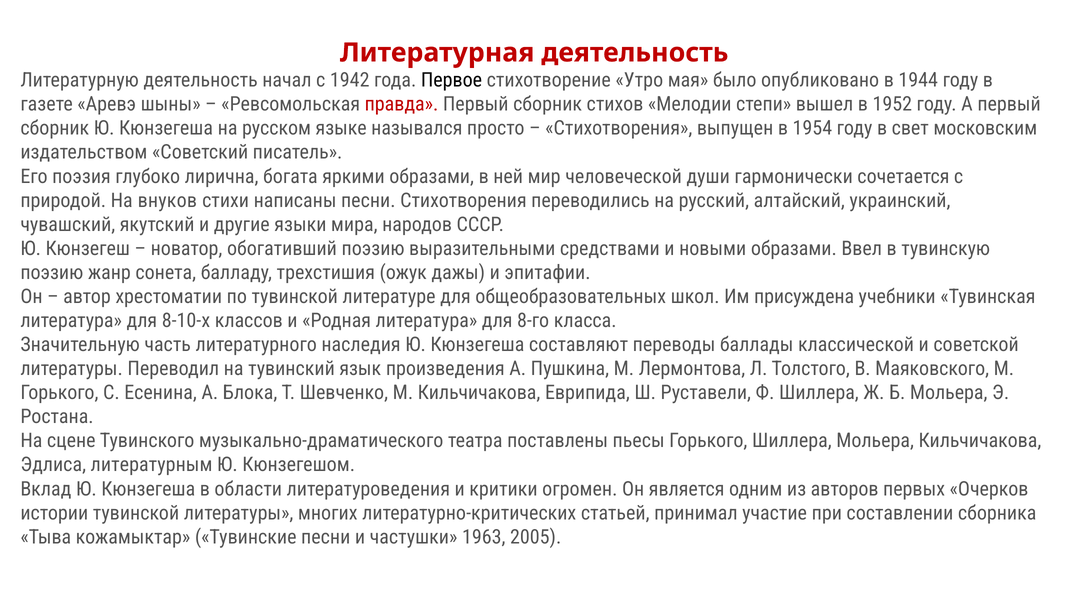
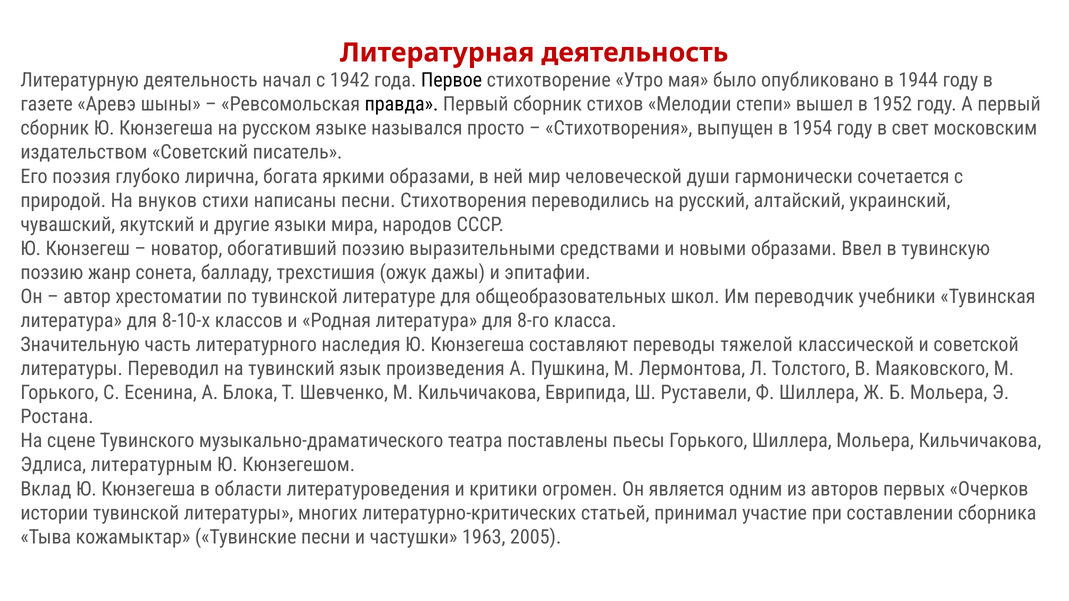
правда colour: red -> black (401, 104)
присуждена: присуждена -> переводчик (804, 297)
баллады: баллады -> тяжелой (757, 345)
